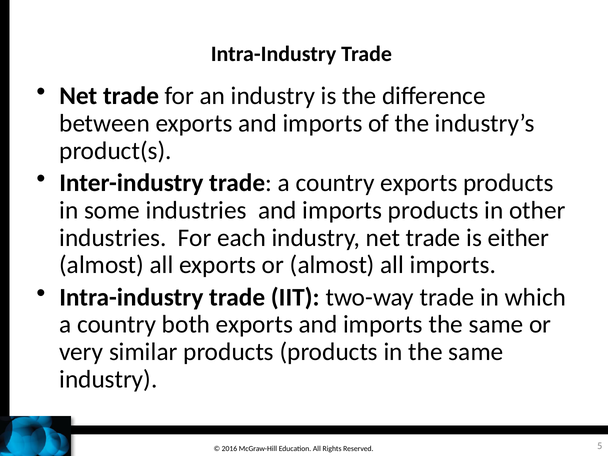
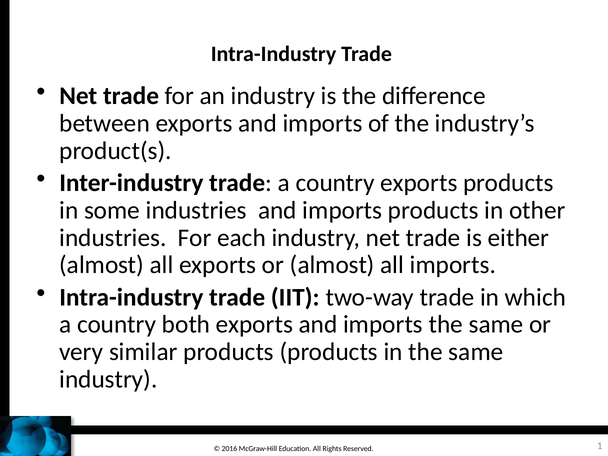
5: 5 -> 1 (600, 446)
